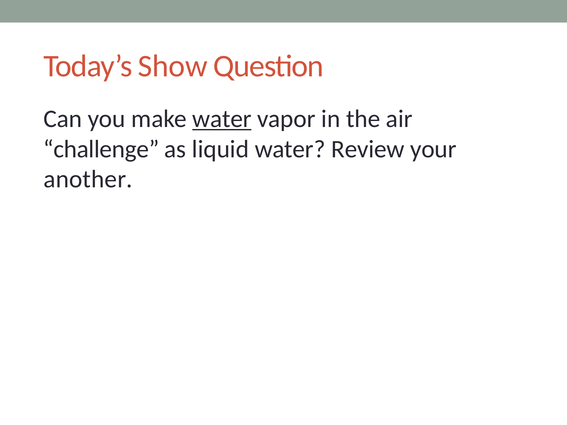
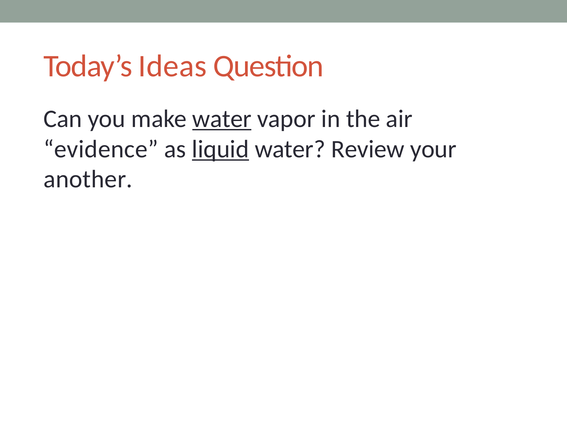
Show: Show -> Ideas (172, 66)
challenge: challenge -> evidence (101, 149)
liquid underline: none -> present (220, 149)
